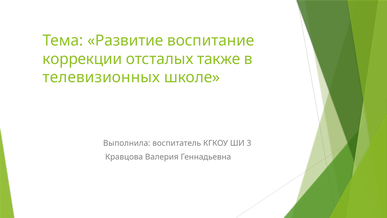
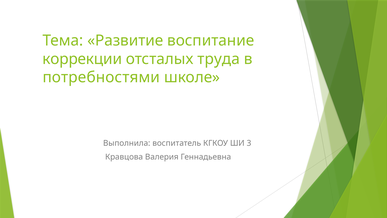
также: также -> труда (219, 59)
телевизионных: телевизионных -> потребностями (101, 77)
